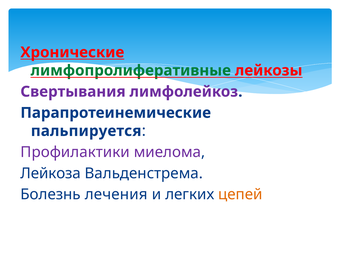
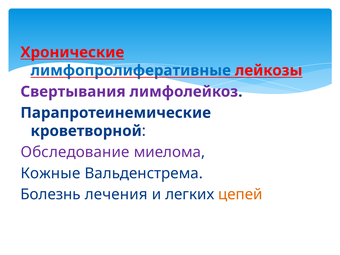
лимфопролиферативные colour: green -> blue (131, 70)
пальпируется: пальпируется -> кроветворной (86, 131)
Профилактики: Профилактики -> Обследование (75, 152)
Лейкоза: Лейкоза -> Кожные (50, 173)
